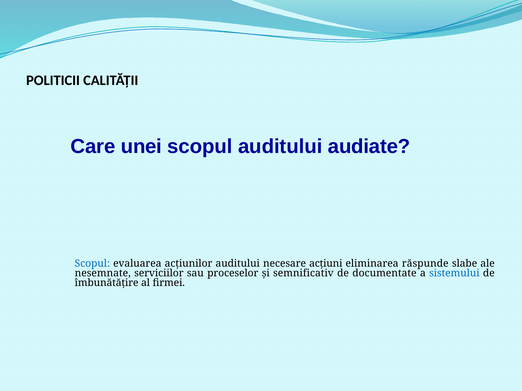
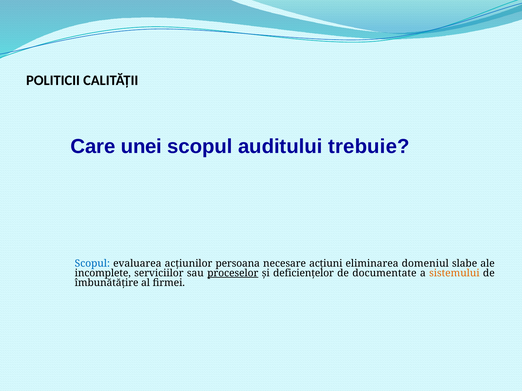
audiate: audiate -> trebuie (369, 147)
acţiunilor auditului: auditului -> persoana (238, 264)
răspunde: răspunde -> domeniul (425, 264)
nesemnate: nesemnate -> incomplete (103, 273)
proceselor underline: none -> present (233, 273)
semnificativ: semnificativ -> deficienţelor (303, 273)
sistemului colour: blue -> orange (454, 273)
